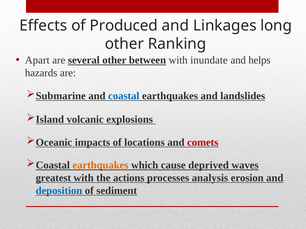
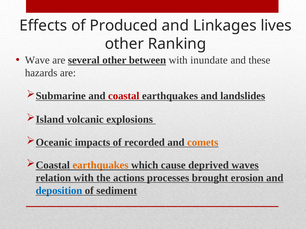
long: long -> lives (276, 26)
Apart: Apart -> Wave (37, 60)
helps: helps -> these (259, 60)
coastal colour: blue -> red (124, 96)
locations: locations -> recorded (145, 143)
comets colour: red -> orange (203, 143)
greatest: greatest -> relation (53, 178)
analysis: analysis -> brought (210, 178)
